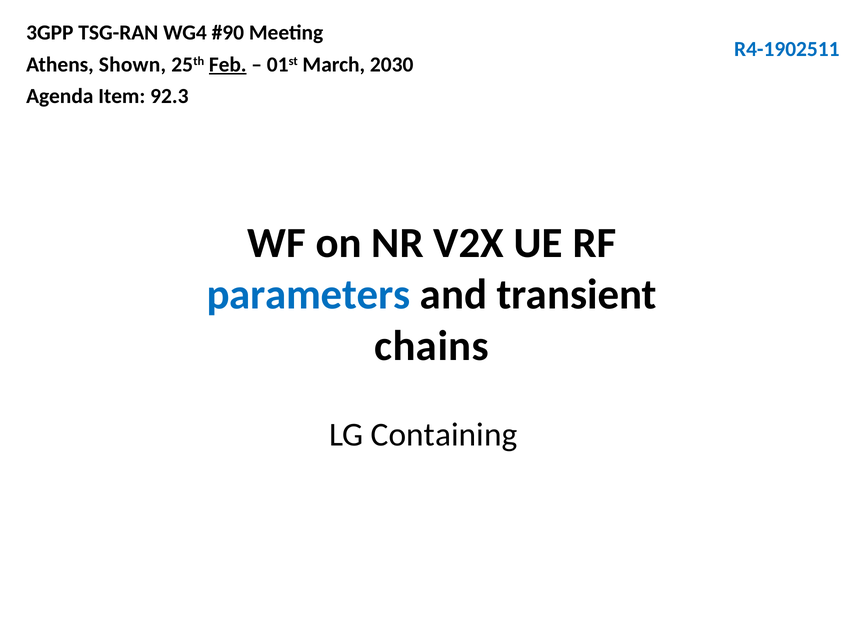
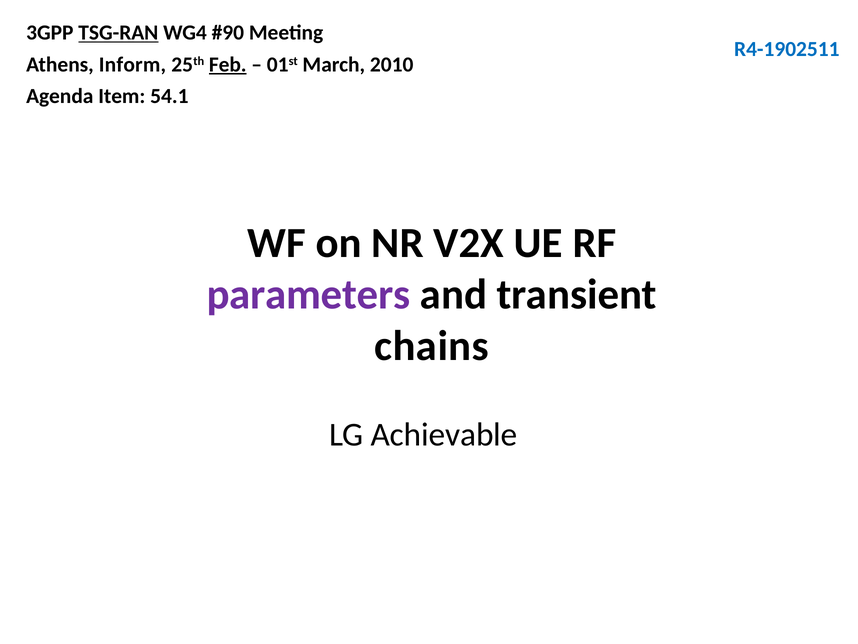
TSG-RAN underline: none -> present (118, 33)
Shown: Shown -> Inform (132, 65)
2030: 2030 -> 2010 (392, 65)
92.3: 92.3 -> 54.1 (169, 96)
parameters colour: blue -> purple (309, 294)
Containing: Containing -> Achievable (444, 434)
